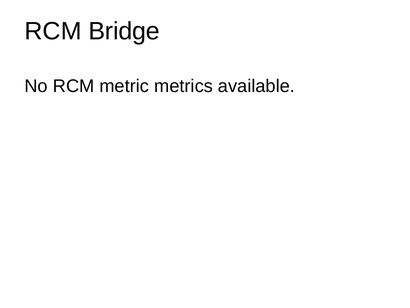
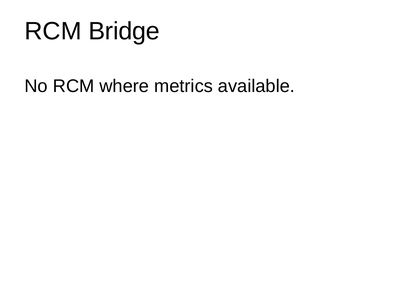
metric: metric -> where (124, 86)
